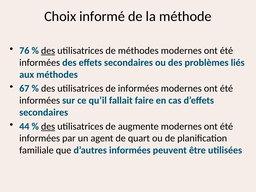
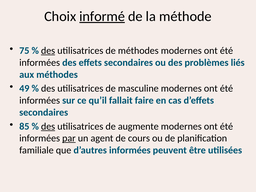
informé underline: none -> present (102, 16)
76: 76 -> 75 (24, 51)
67: 67 -> 49 (24, 88)
de informées: informées -> masculine (138, 88)
44: 44 -> 85 (24, 126)
par underline: none -> present (69, 138)
quart: quart -> cours (139, 138)
